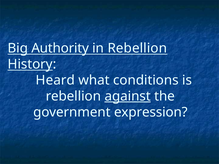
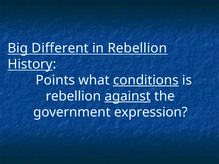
Authority: Authority -> Different (60, 48)
Heard: Heard -> Points (55, 80)
conditions underline: none -> present (146, 80)
